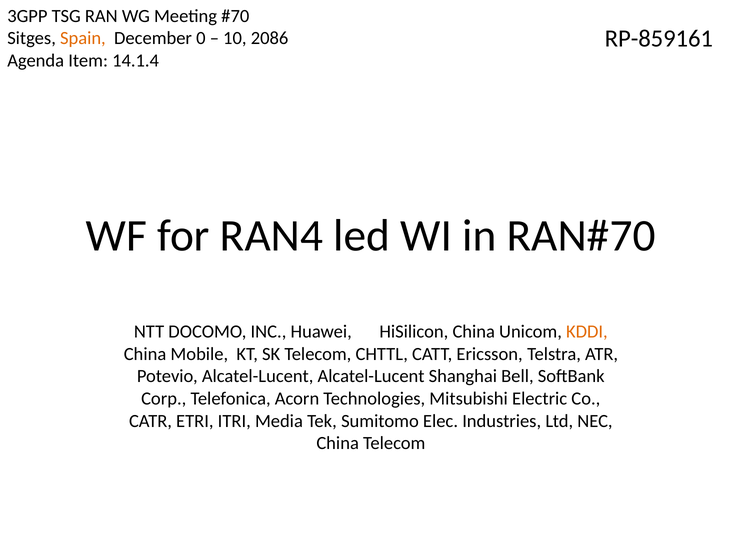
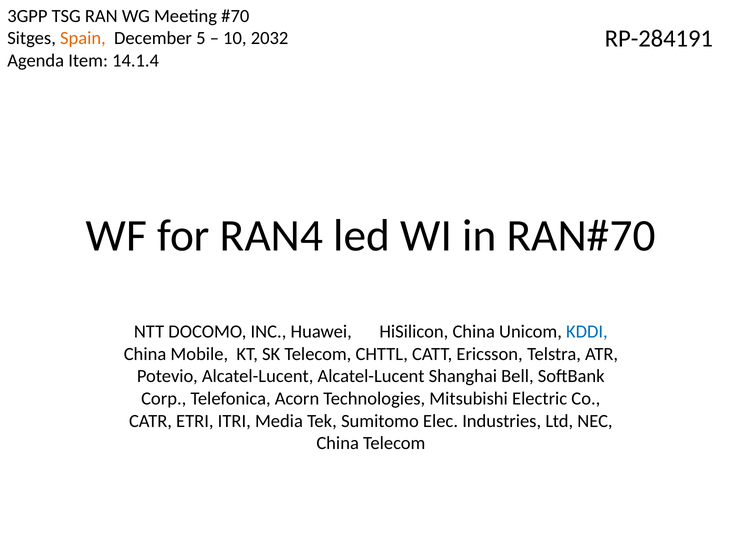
RP-859161: RP-859161 -> RP-284191 (659, 38)
0: 0 -> 5 (201, 38)
2086: 2086 -> 2032 (270, 38)
KDDI colour: orange -> blue (587, 331)
